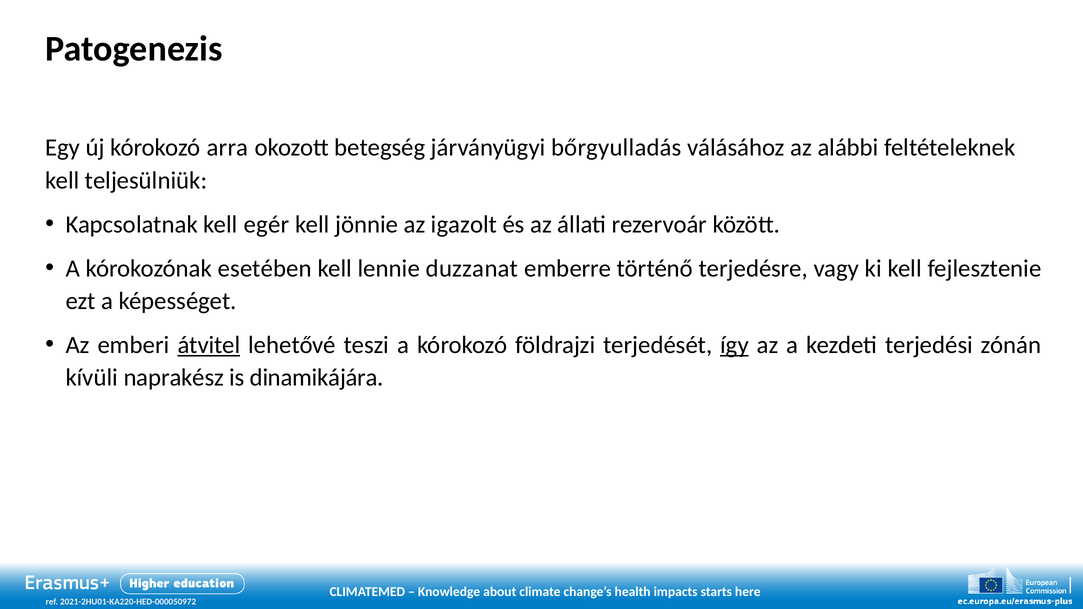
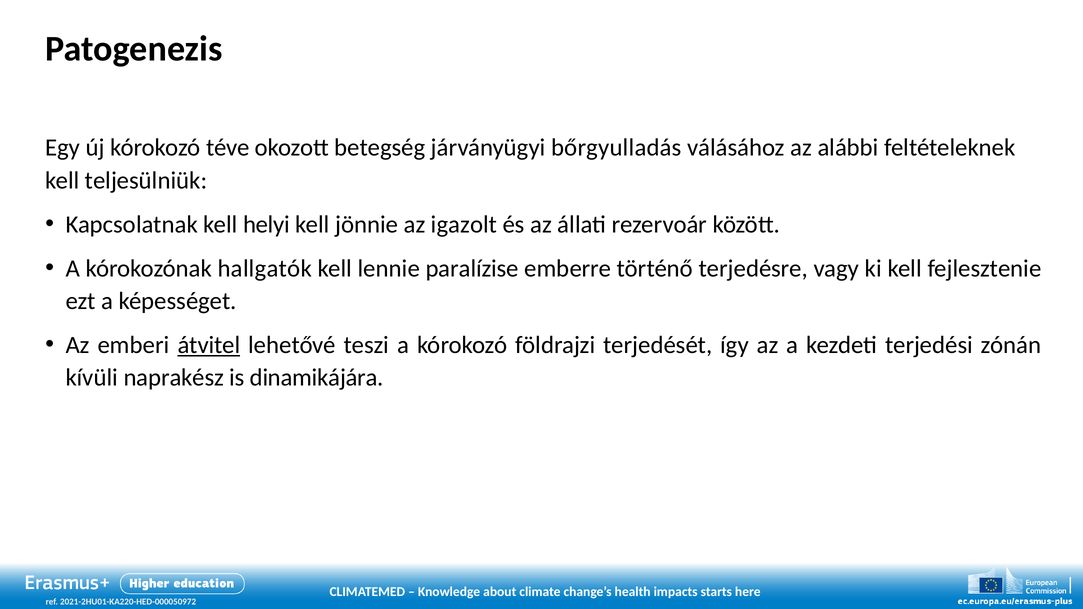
arra: arra -> téve (228, 148)
egér: egér -> helyi (267, 224)
esetében: esetében -> hallgatók (265, 268)
duzzanat: duzzanat -> paralízise (472, 268)
így underline: present -> none (734, 345)
